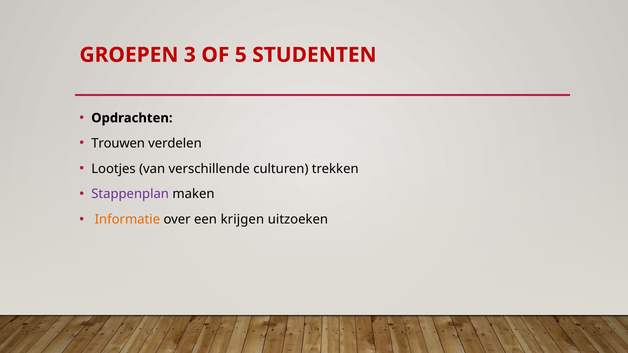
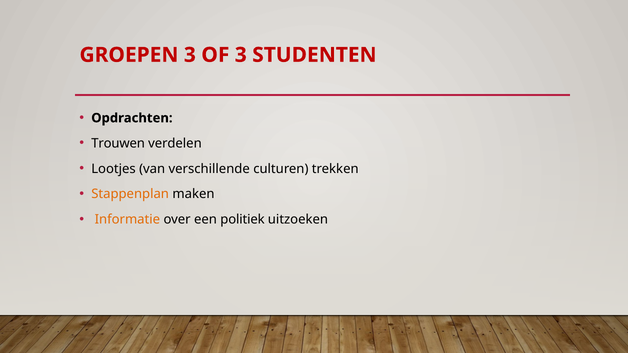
OF 5: 5 -> 3 (241, 55)
Stappenplan colour: purple -> orange (130, 194)
krijgen: krijgen -> politiek (242, 220)
